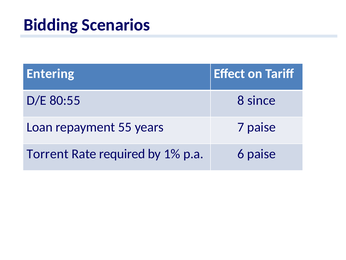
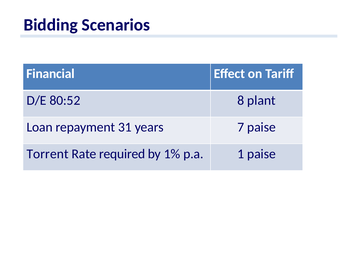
Entering: Entering -> Financial (51, 74)
80:55: 80:55 -> 80:52 (65, 100)
since: since -> plant (261, 100)
55: 55 -> 31 (125, 127)
6: 6 -> 1 (241, 154)
